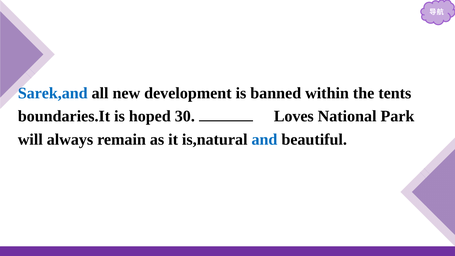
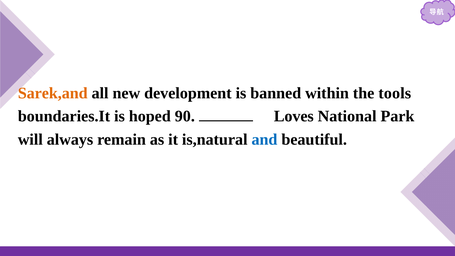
Sarek,and colour: blue -> orange (53, 93)
tents: tents -> tools (395, 93)
30: 30 -> 90 (185, 116)
